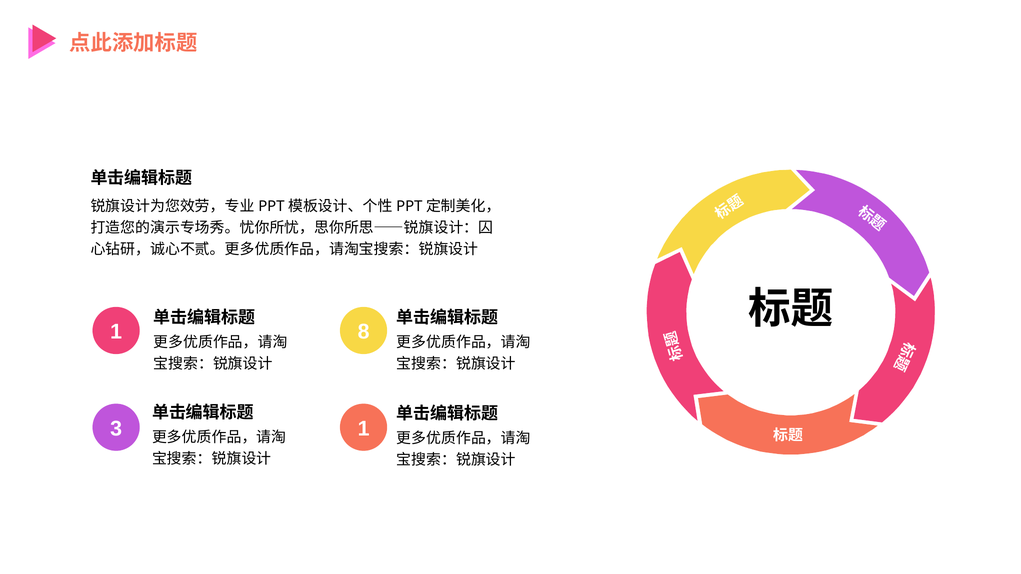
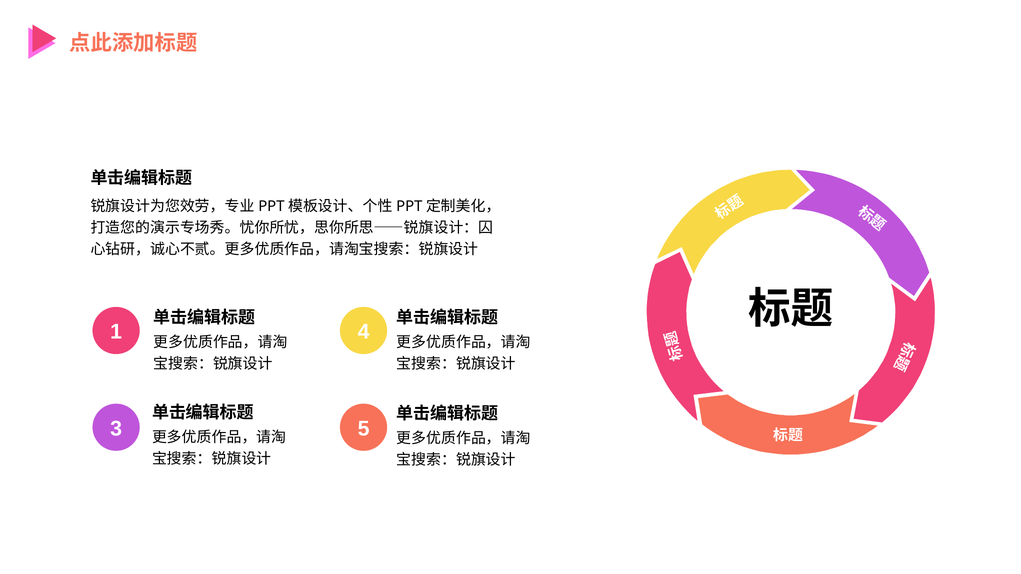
8: 8 -> 4 (364, 332)
3 1: 1 -> 5 (364, 429)
